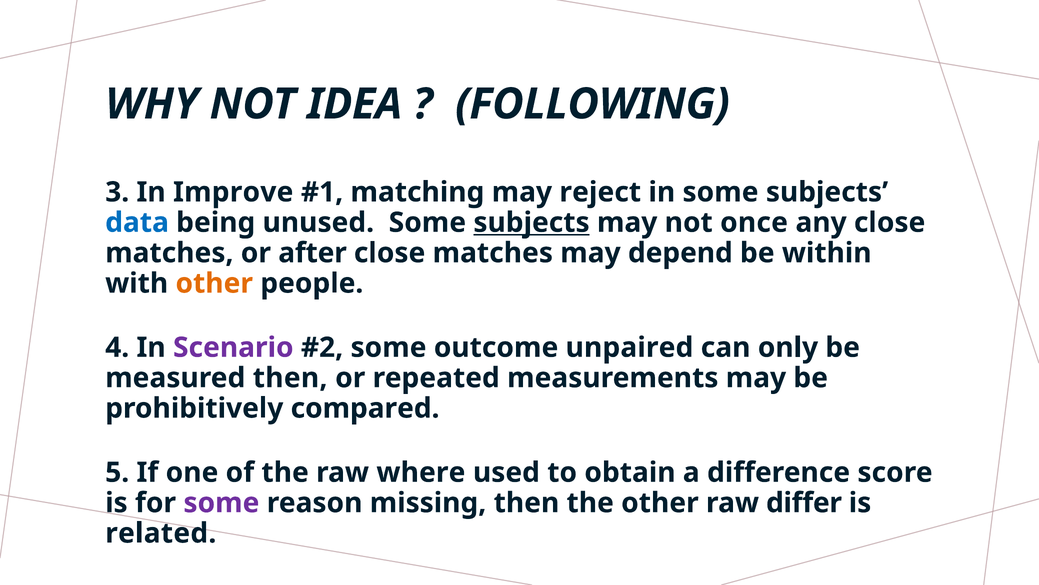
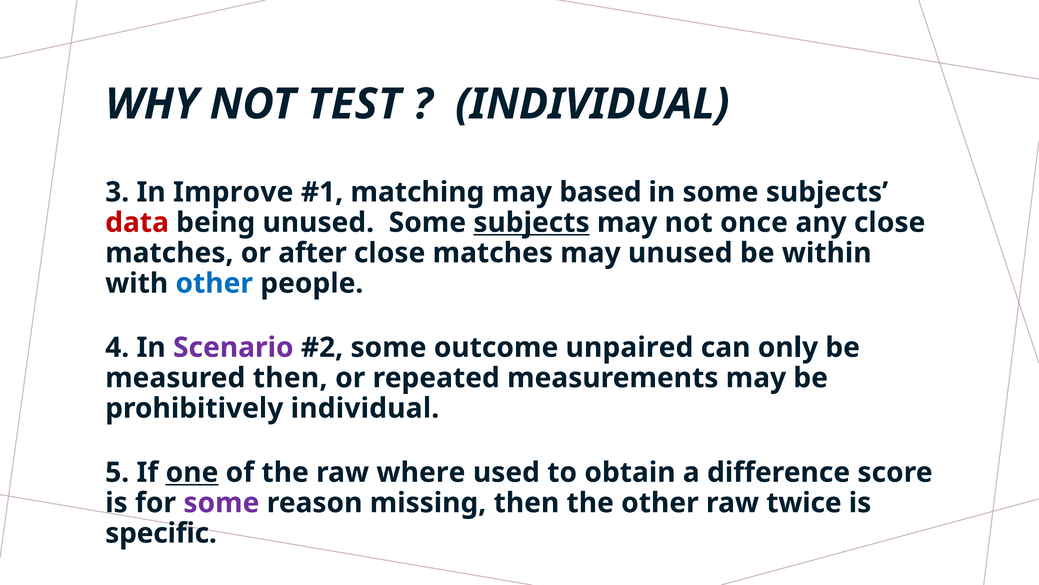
IDEA: IDEA -> TEST (354, 104)
FOLLOWING: FOLLOWING -> INDIVIDUAL (592, 104)
reject: reject -> based (600, 192)
data colour: blue -> red (137, 222)
may depend: depend -> unused (680, 253)
other colour: orange -> blue (214, 283)
prohibitively compared: compared -> individual (365, 408)
one underline: none -> present (192, 472)
differ: differ -> twice (804, 502)
related: related -> specific (161, 533)
